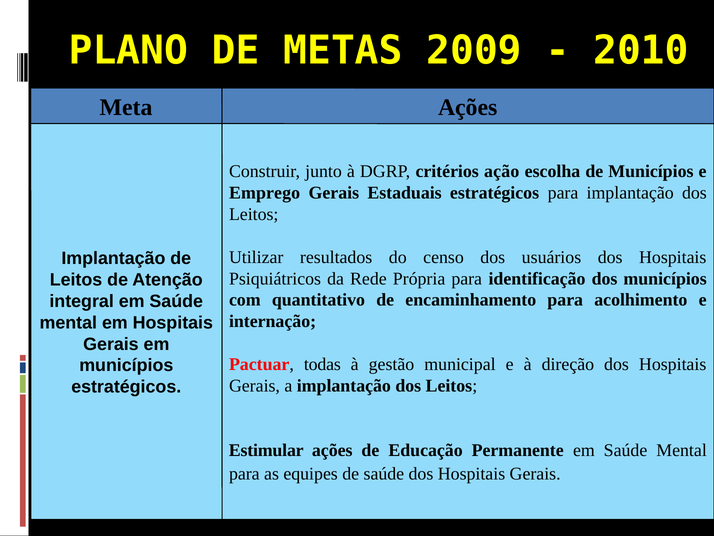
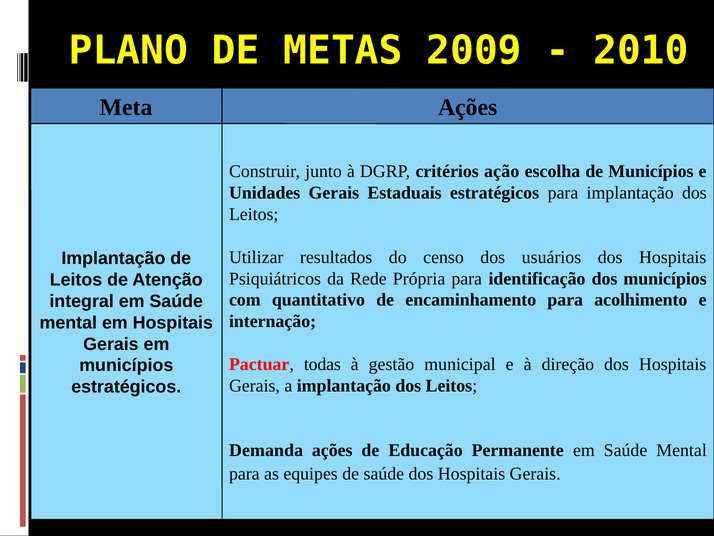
Emprego: Emprego -> Unidades (265, 193)
Estimular: Estimular -> Demanda (266, 450)
